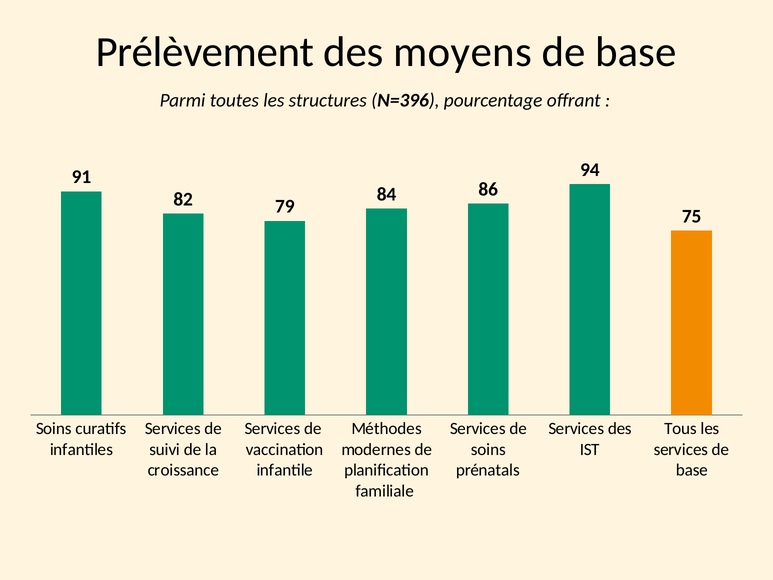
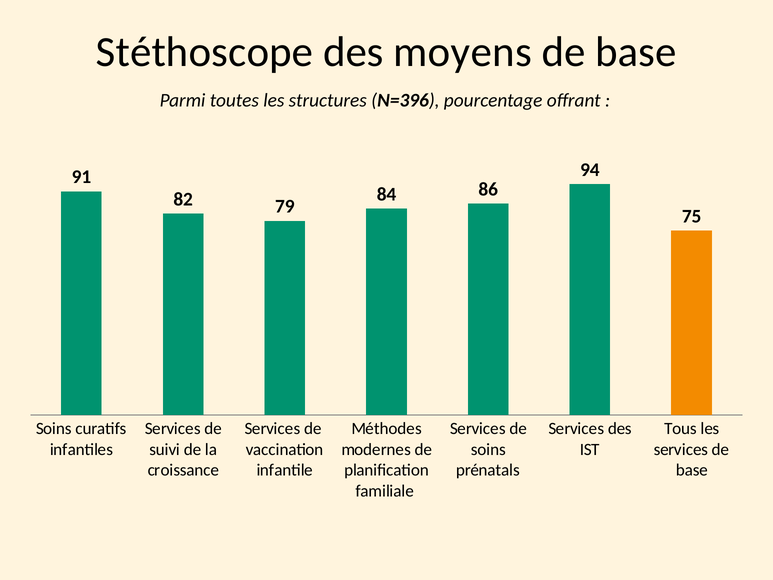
Prélèvement: Prélèvement -> Stéthoscope (205, 52)
